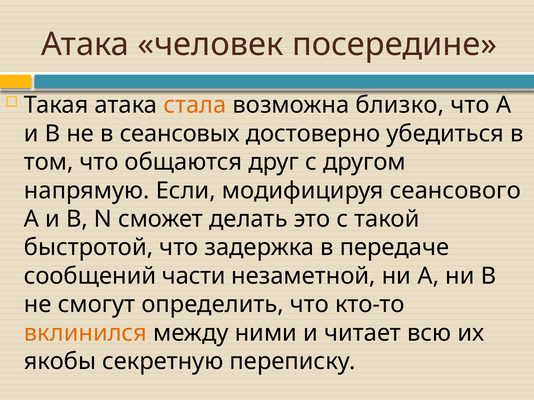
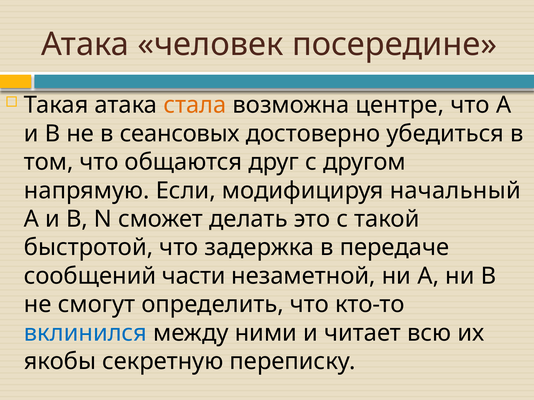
близко: близко -> центре (400, 105)
сеансового: сеансового -> начальный (455, 191)
вклинился colour: orange -> blue (85, 333)
